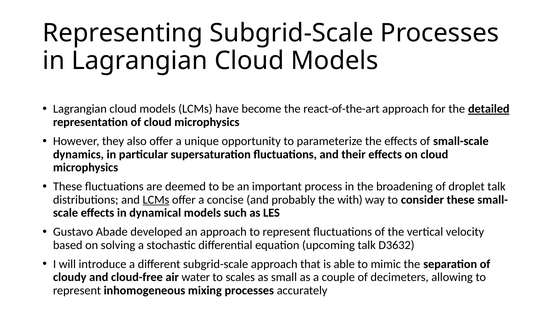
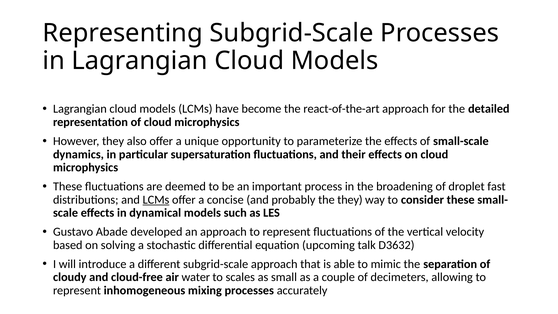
detailed underline: present -> none (489, 109)
droplet talk: talk -> fast (497, 186)
the with: with -> they (350, 200)
